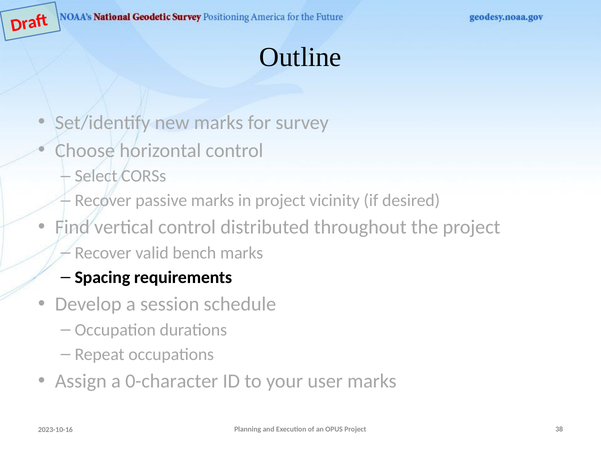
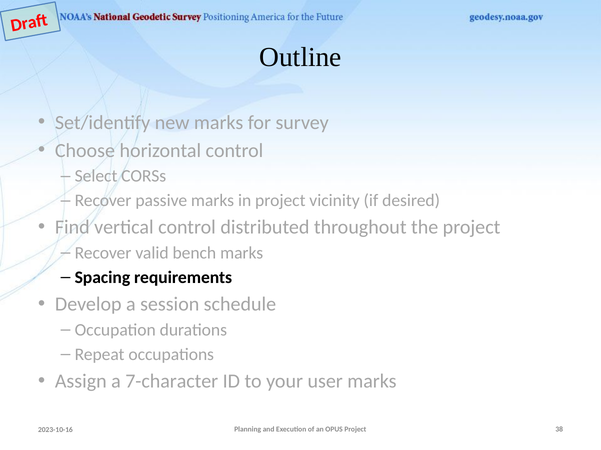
0-character: 0-character -> 7-character (172, 382)
